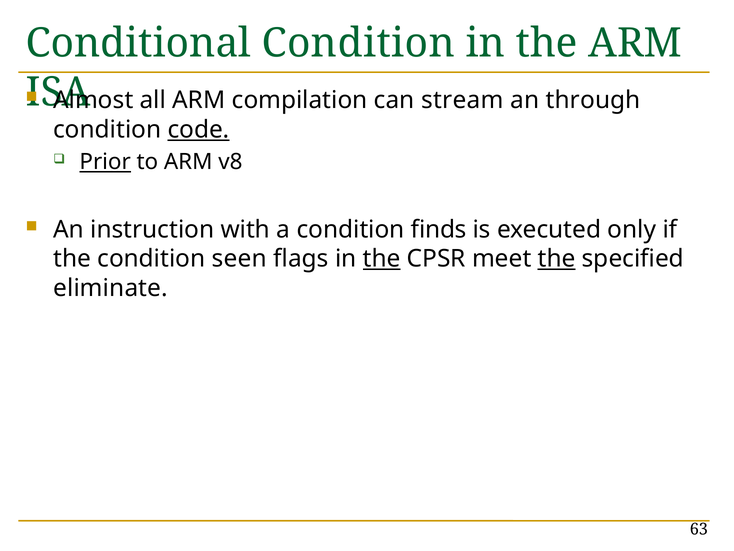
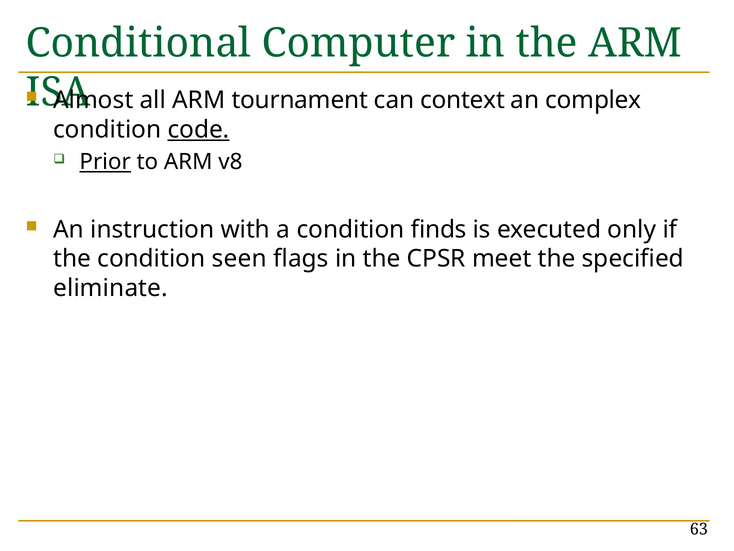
Conditional Condition: Condition -> Computer (358, 43)
compilation: compilation -> tournament (300, 100)
stream: stream -> context (463, 100)
through: through -> complex (593, 100)
the underline: present -> none (382, 259)
the underline: present -> none (557, 259)
